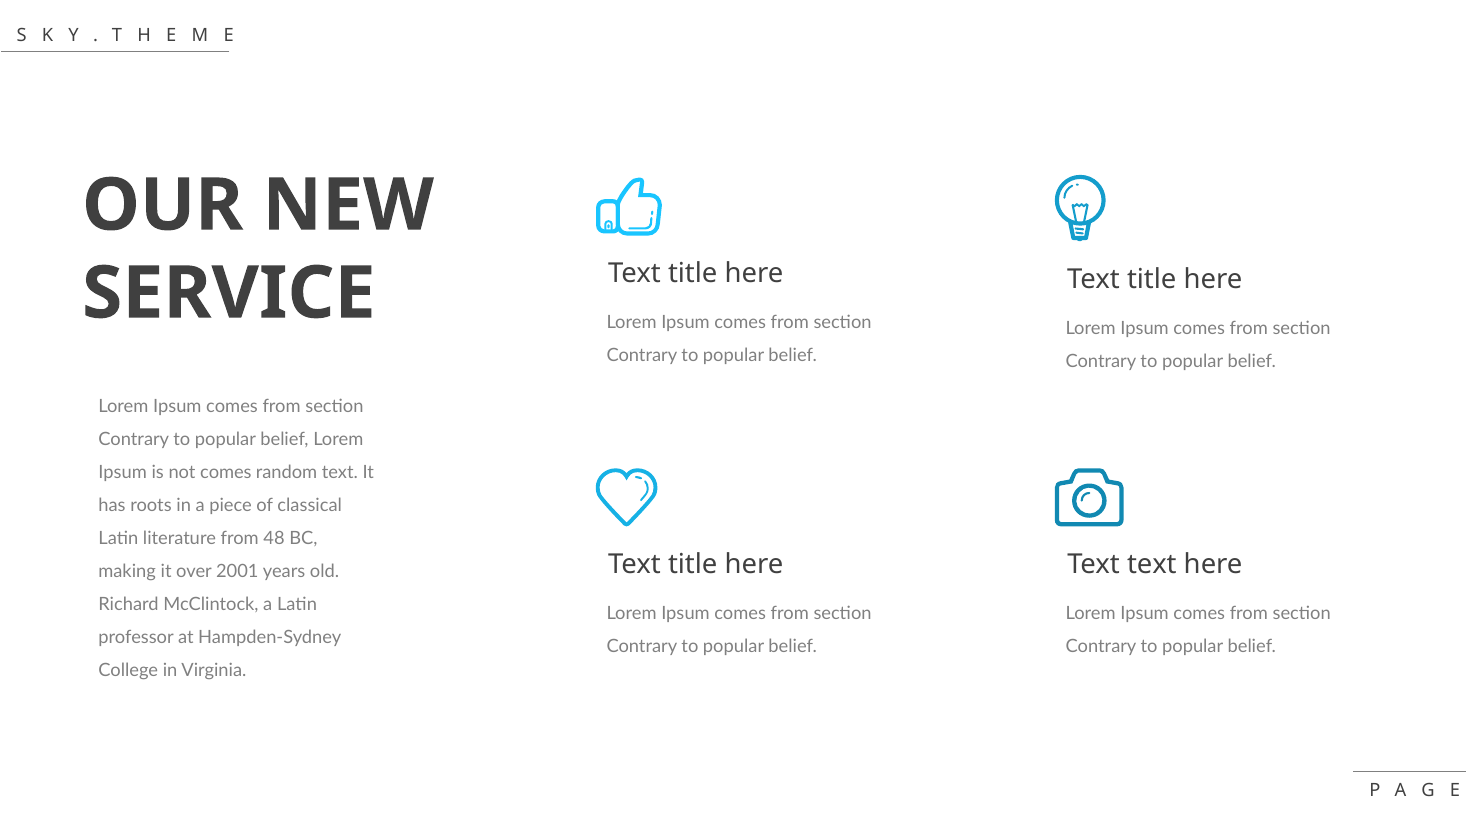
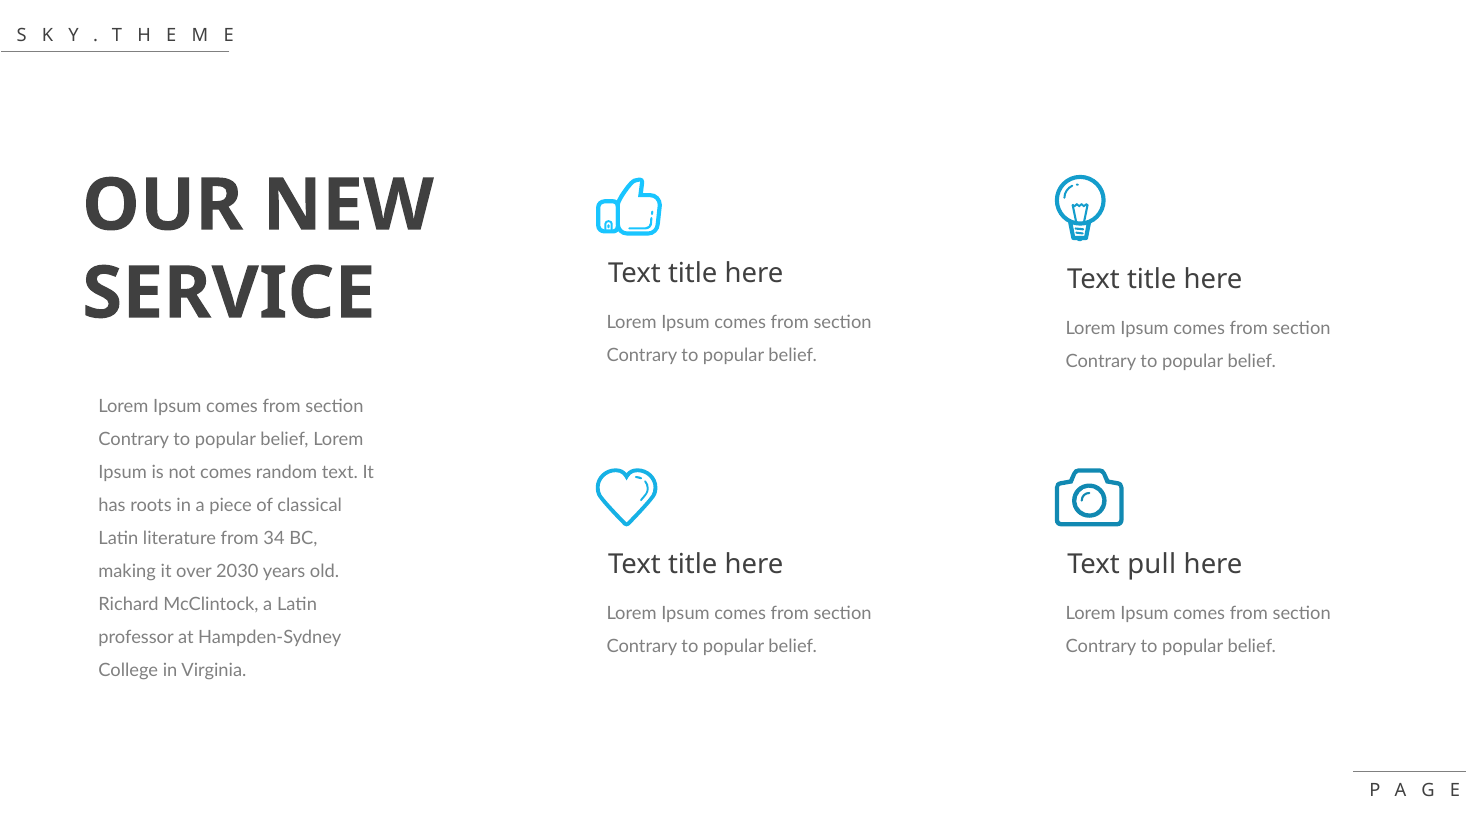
48: 48 -> 34 (274, 539)
Text text: text -> pull (1152, 564)
2001: 2001 -> 2030 (237, 572)
